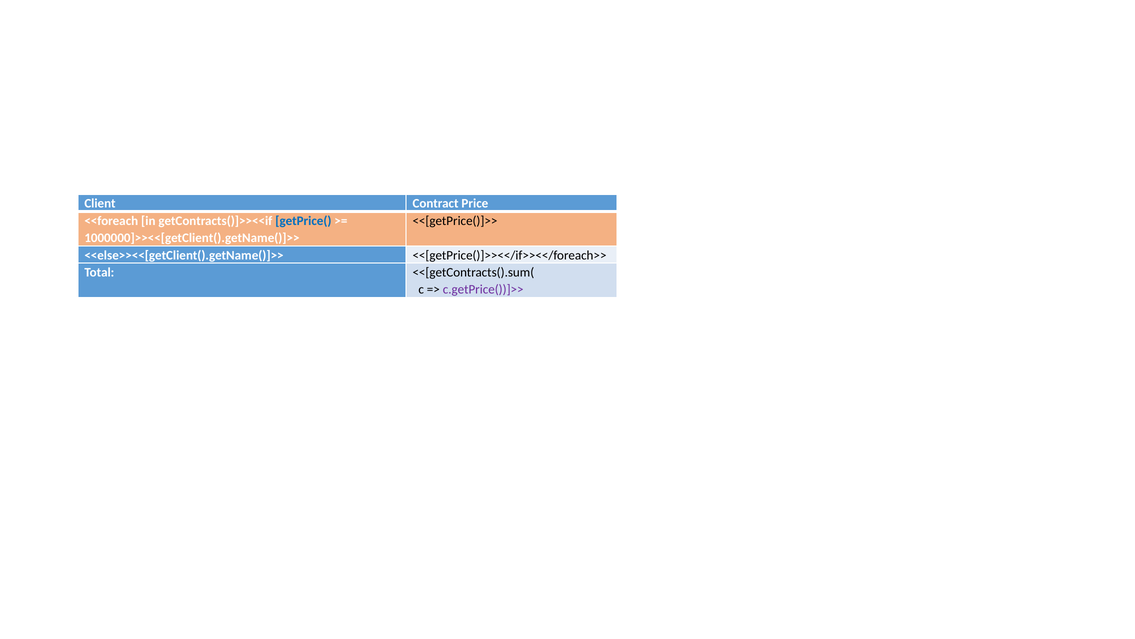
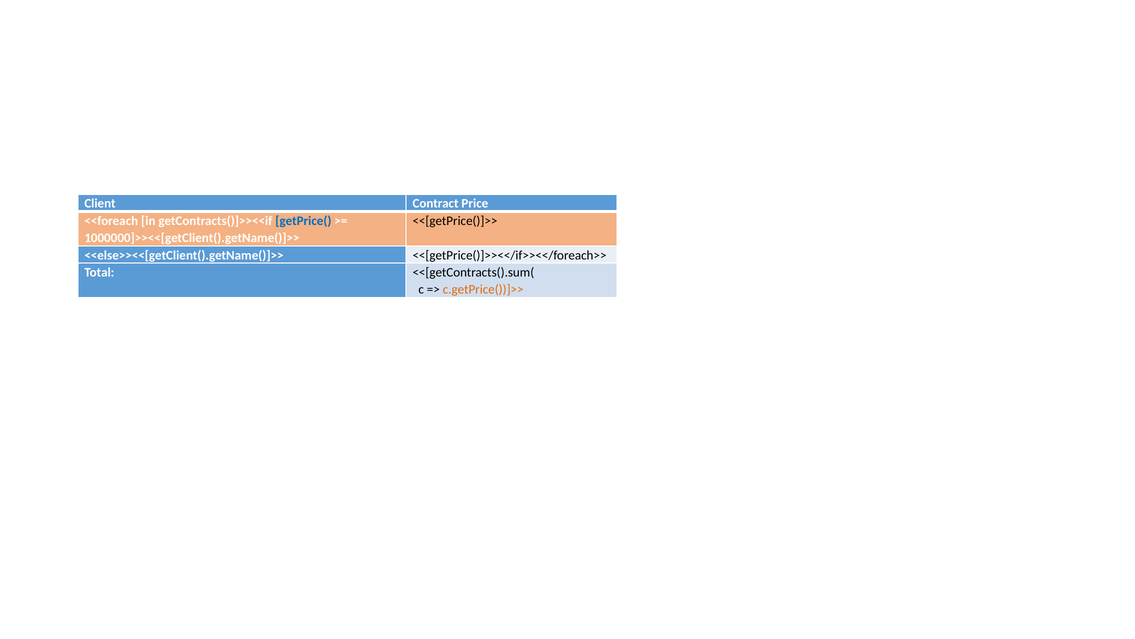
c.getPrice())]>> colour: purple -> orange (483, 289)
